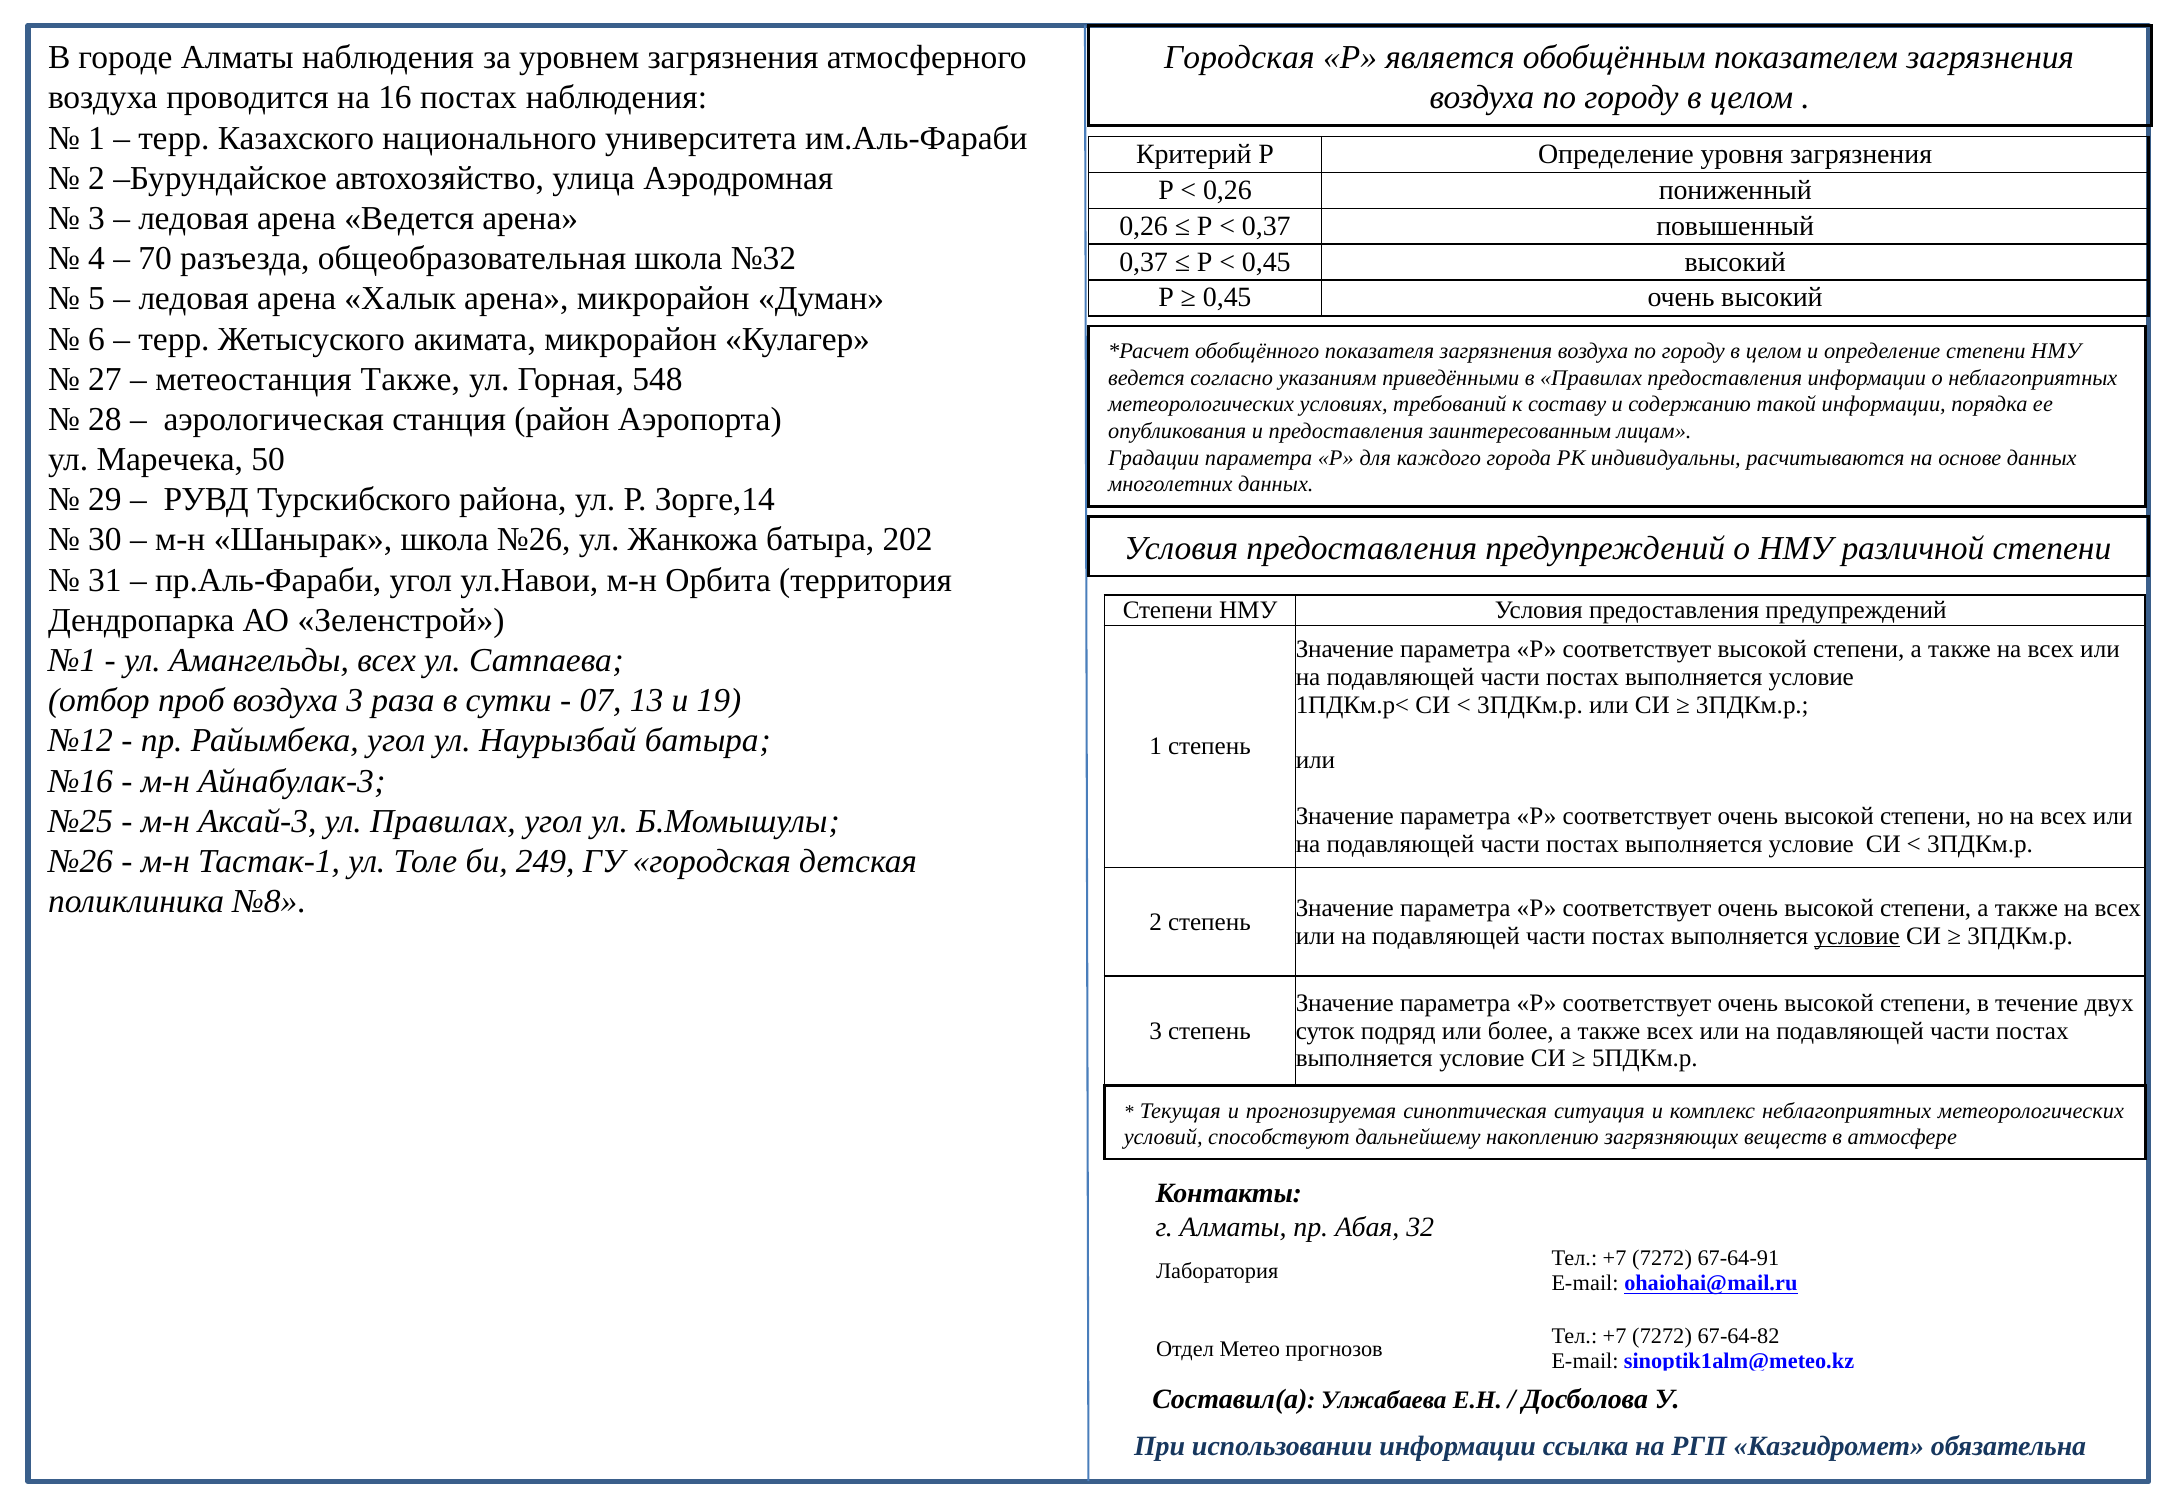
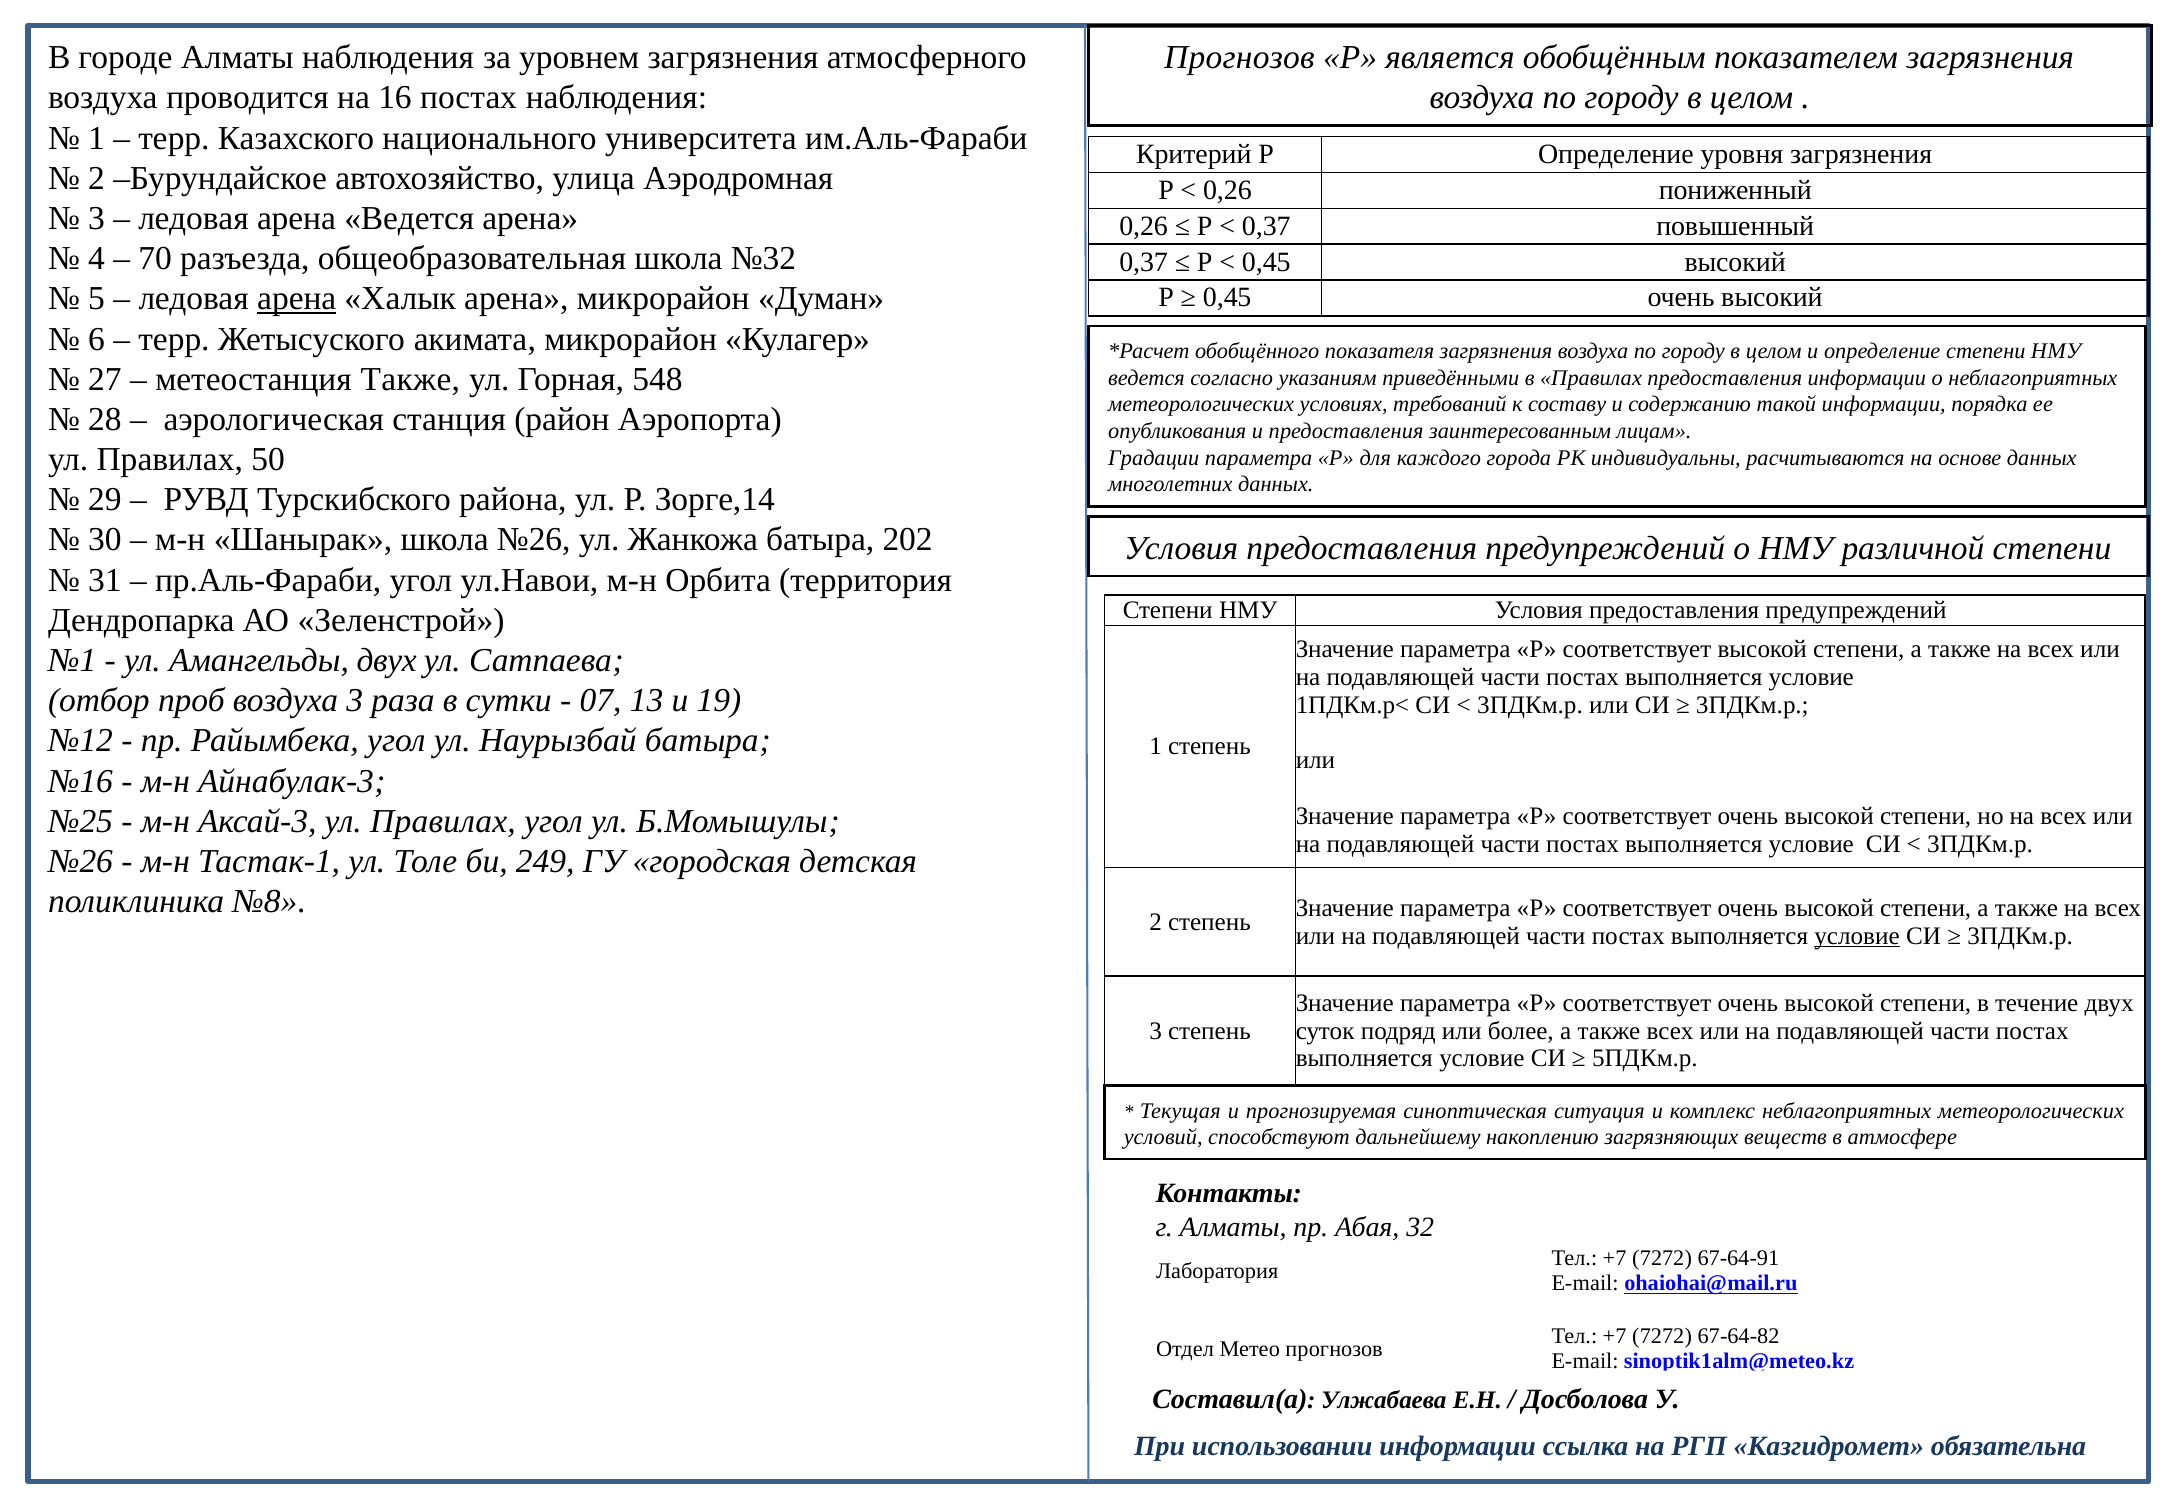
Городская: Городская -> Прогнозов (1239, 58)
арена underline: none -> present (297, 299)
Маречека: Маречека -> Правилах (170, 460)
Амангельды всех: всех -> двух (387, 661)
